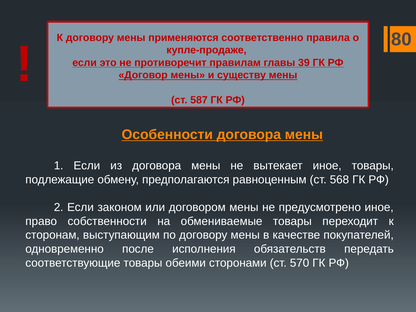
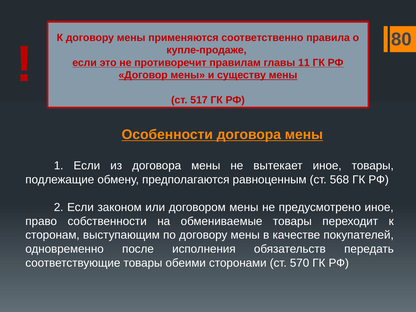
39: 39 -> 11 (304, 63)
587: 587 -> 517 (199, 100)
